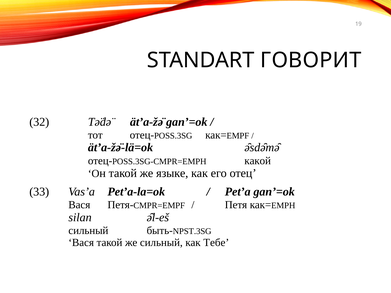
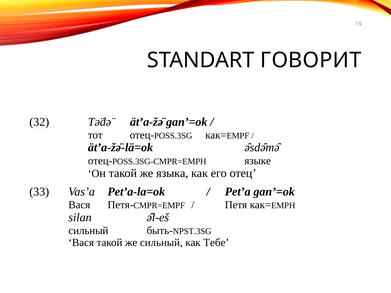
какой: какой -> языке (258, 161)
языке: языке -> языка (172, 173)
